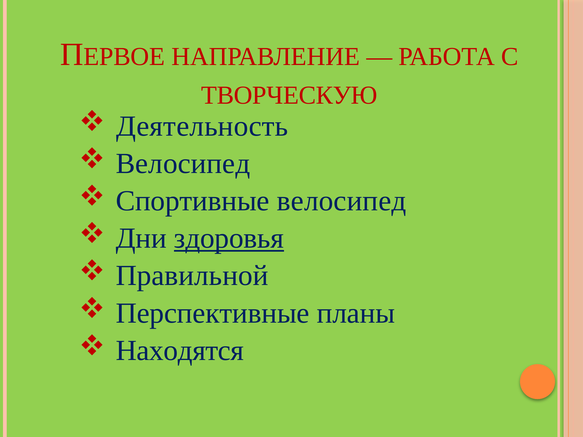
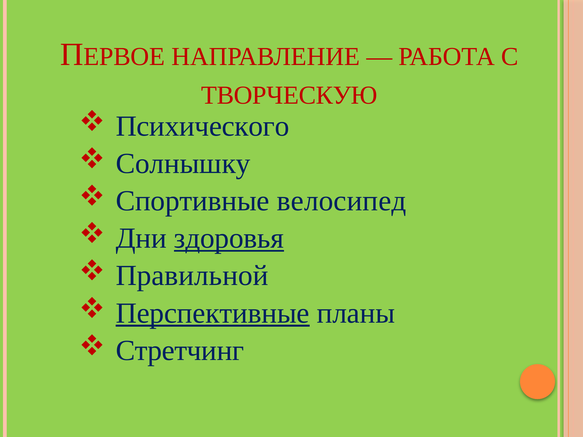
Деятельность: Деятельность -> Психического (202, 126)
Велосипед: Велосипед -> Солнышку (183, 164)
Перспективные underline: none -> present (213, 313)
Находятся: Находятся -> Стретчинг (180, 351)
